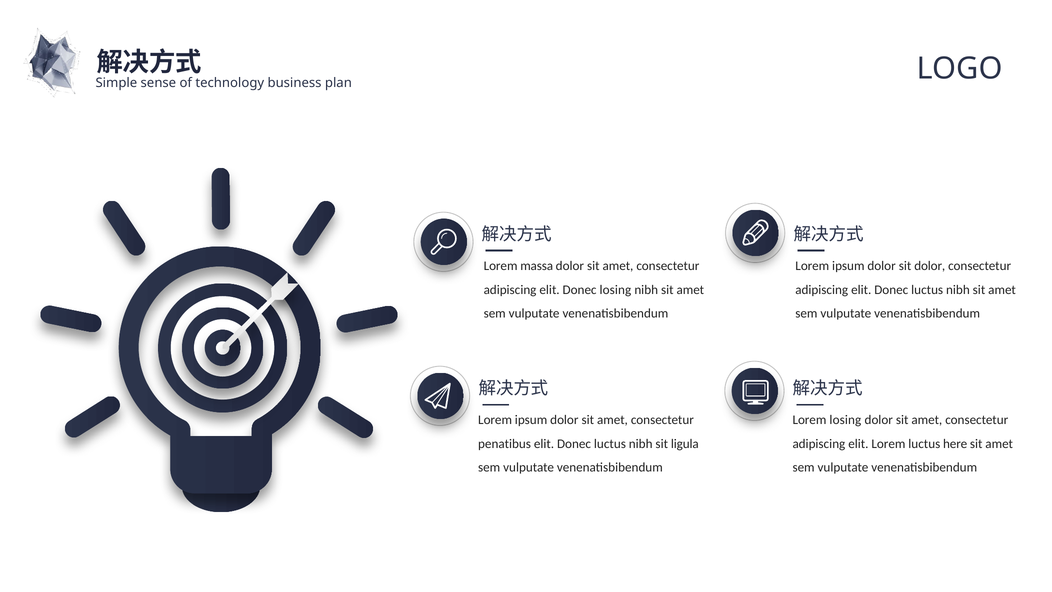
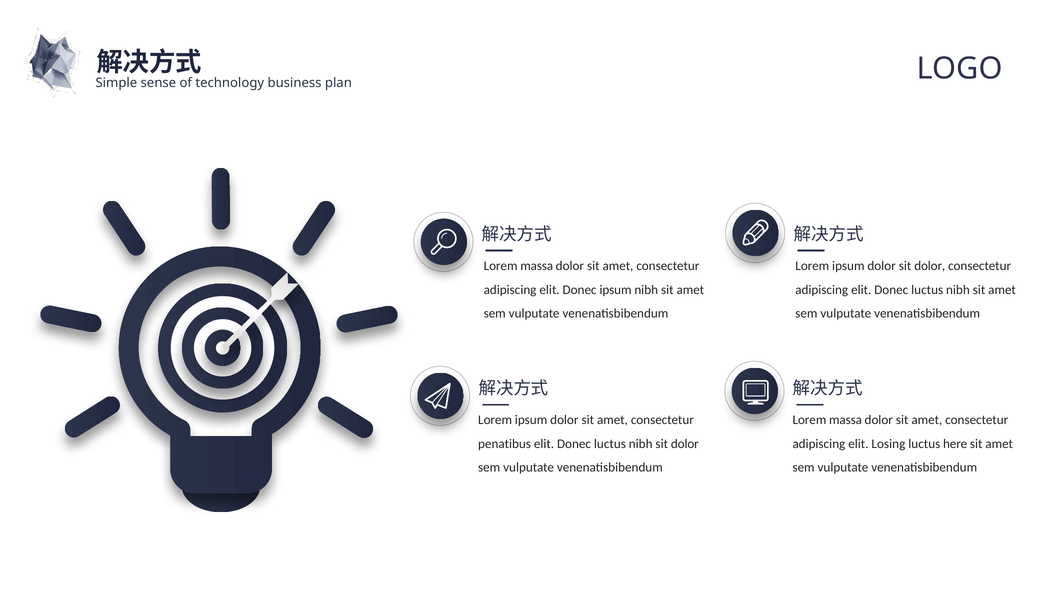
Donec losing: losing -> ipsum (616, 290)
losing: losing -> massa (846, 420)
nibh sit ligula: ligula -> dolor (685, 444)
elit Lorem: Lorem -> Losing (888, 444)
